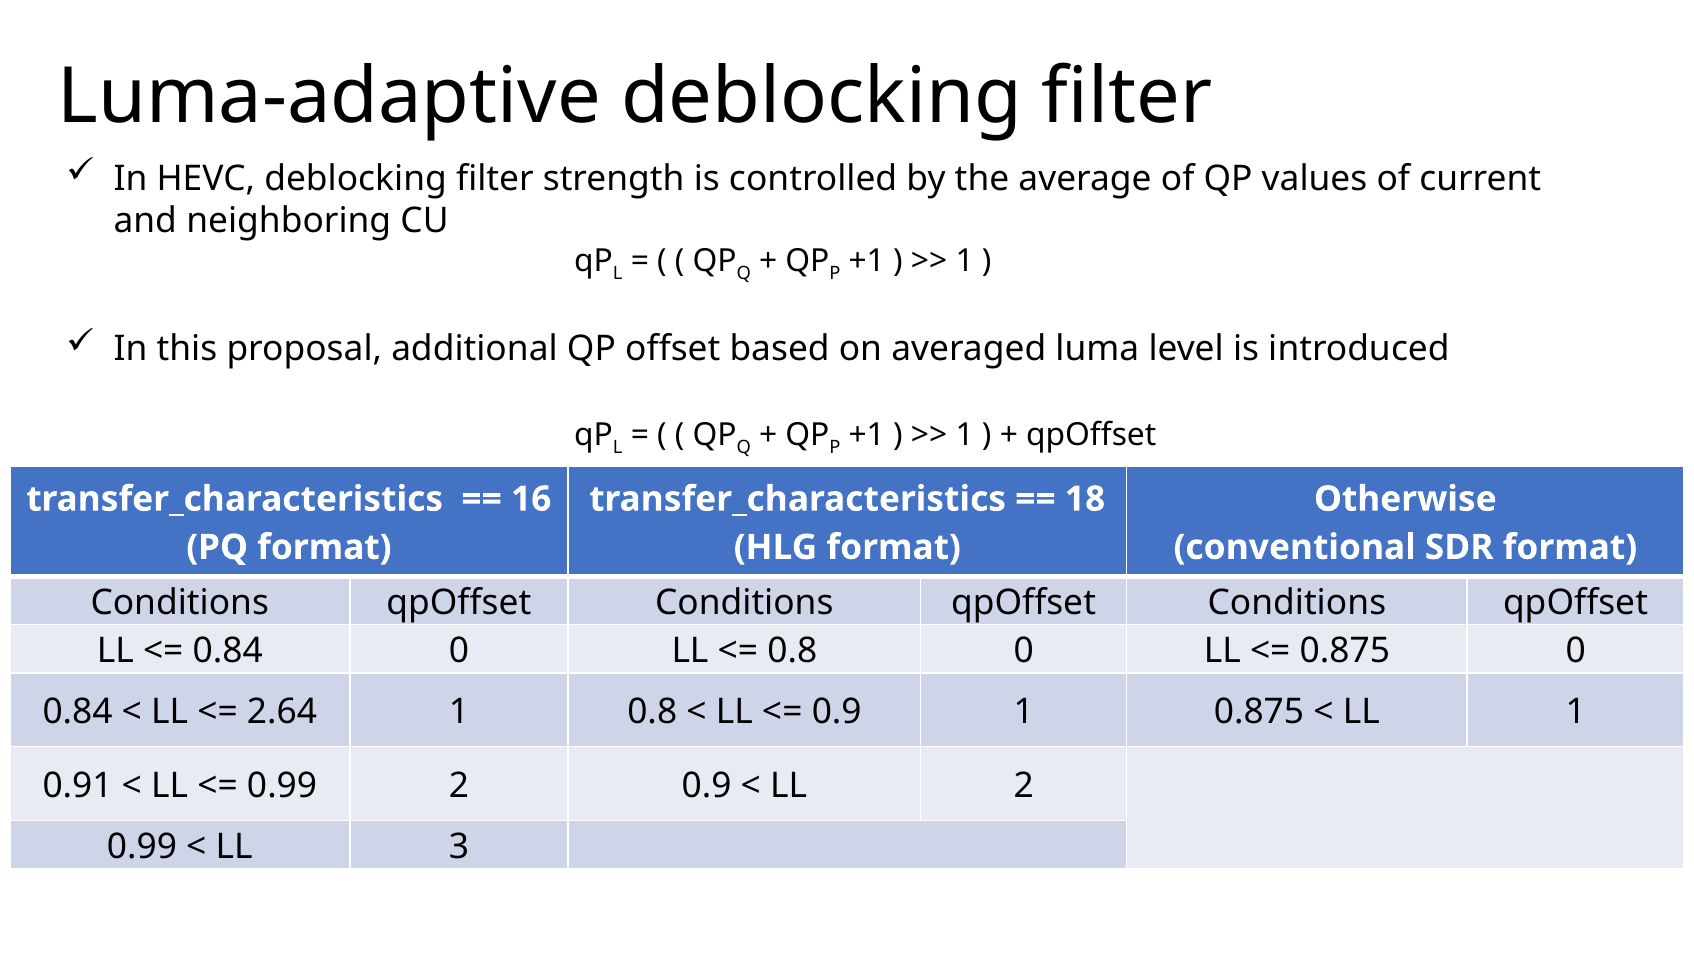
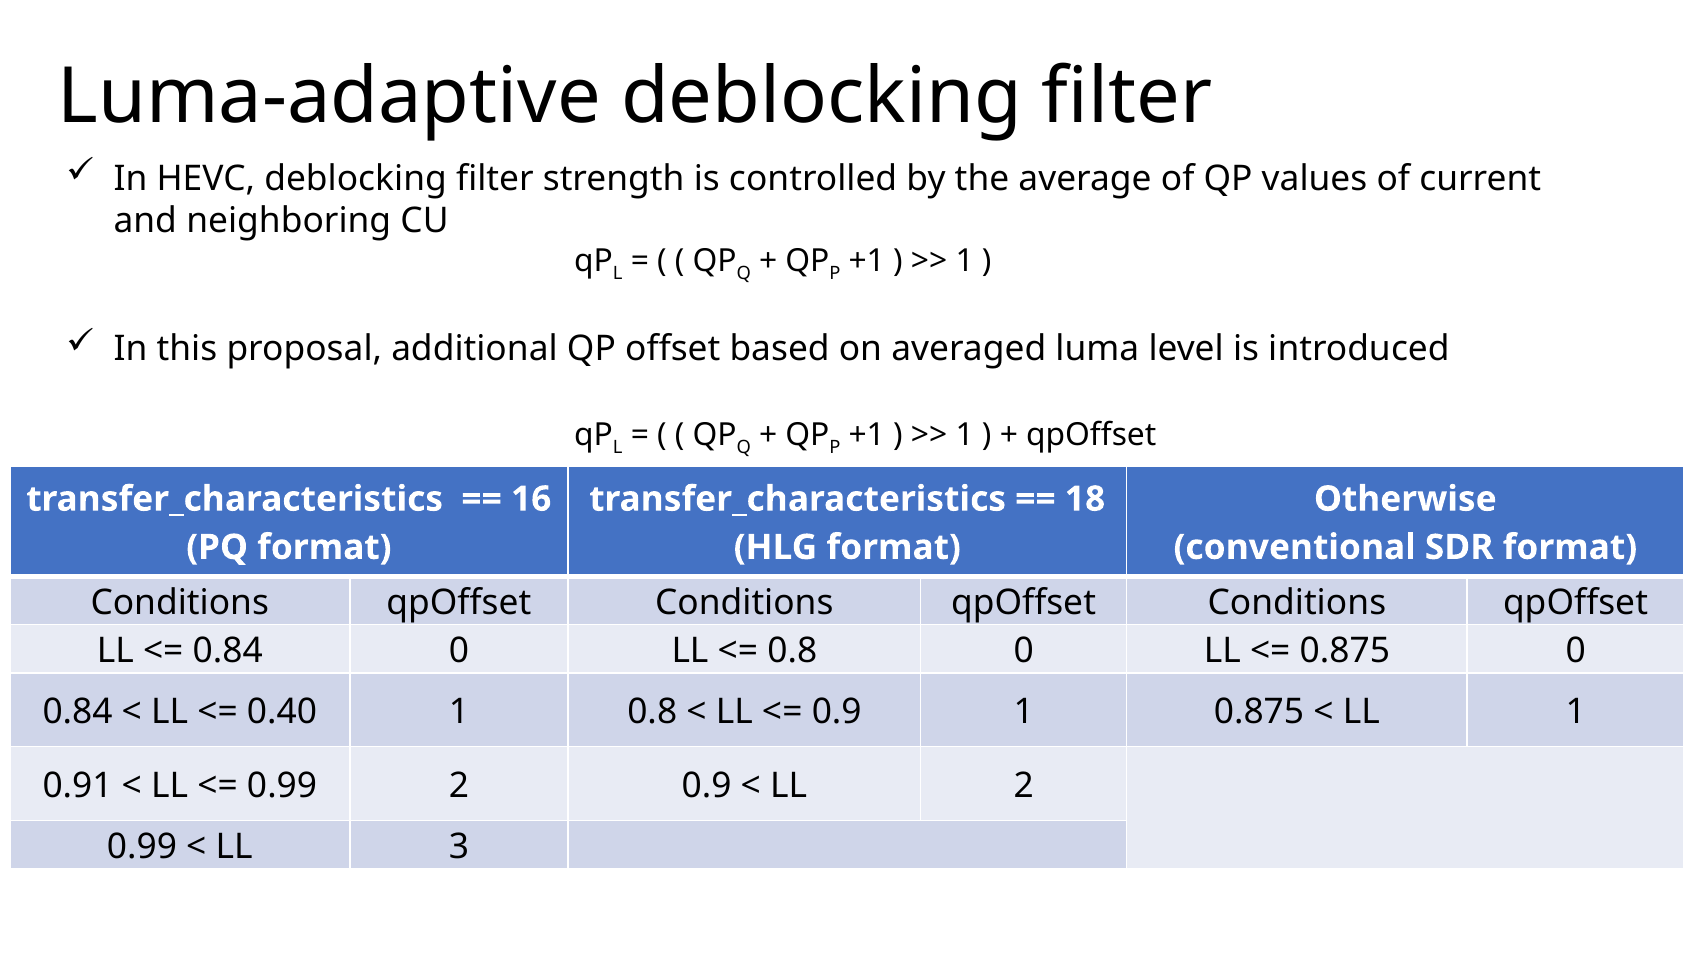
2.64: 2.64 -> 0.40 (282, 712)
